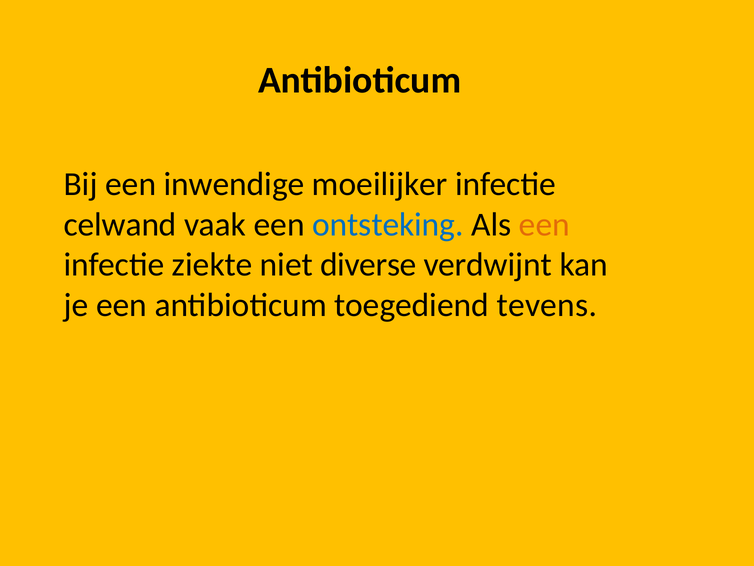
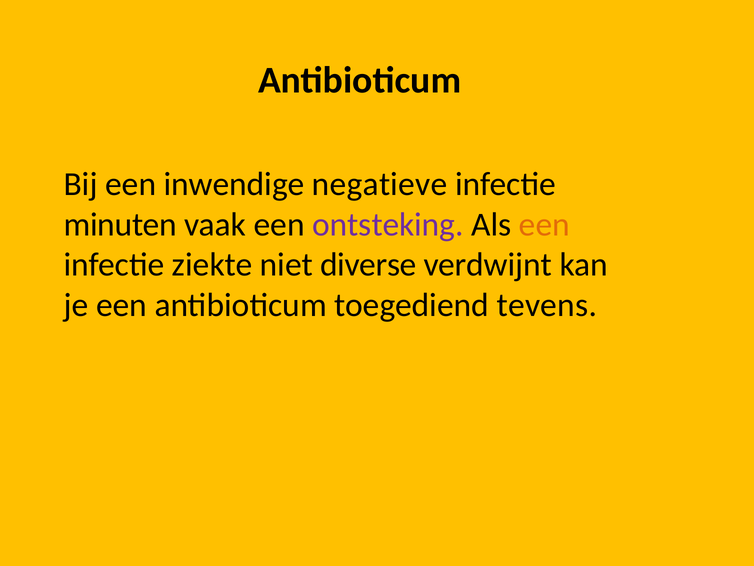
moeilijker: moeilijker -> negatieve (380, 184)
celwand: celwand -> minuten (120, 224)
ontsteking colour: blue -> purple (388, 224)
